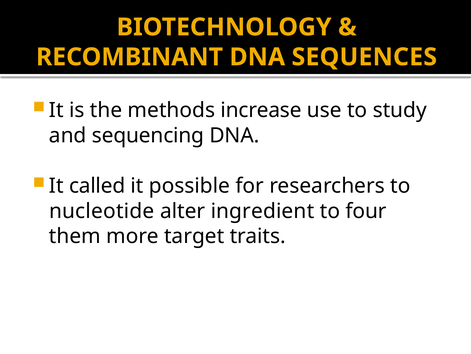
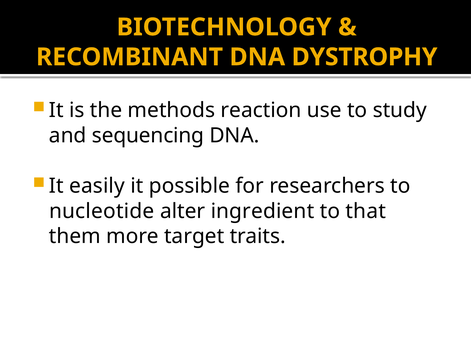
SEQUENCES: SEQUENCES -> DYSTROPHY (365, 57)
increase: increase -> reaction (261, 110)
called: called -> easily (97, 186)
four: four -> that (366, 211)
